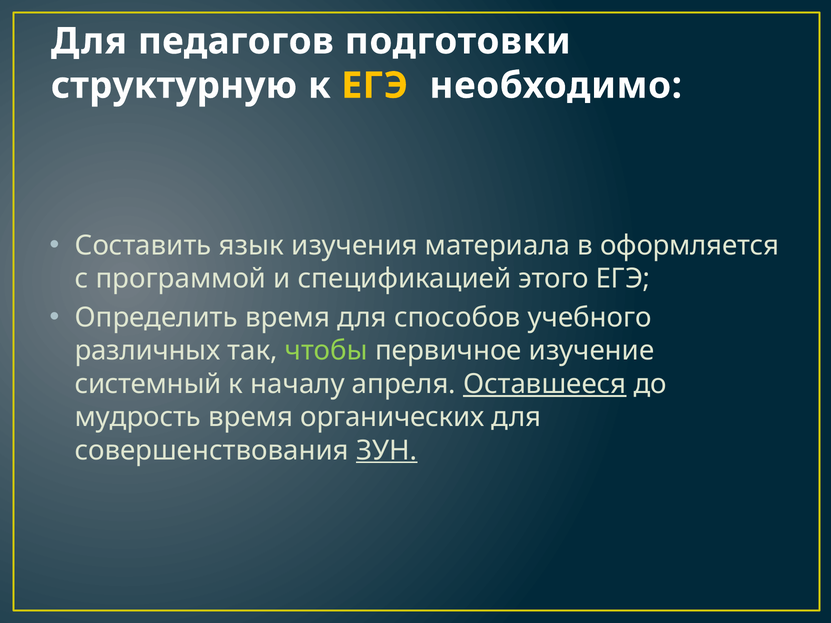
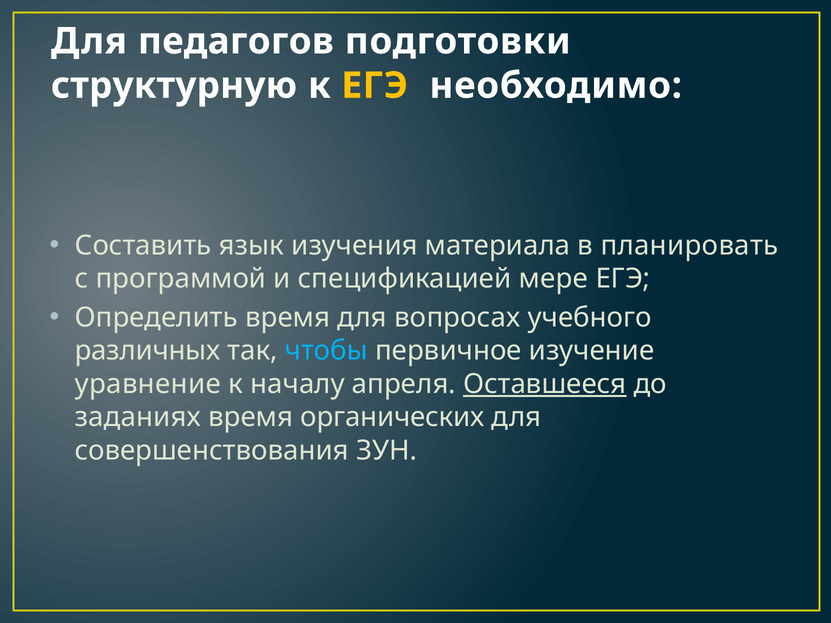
оформляется: оформляется -> планировать (690, 246)
этого: этого -> мере (553, 279)
способов: способов -> вопросах (457, 318)
чтобы colour: light green -> light blue (326, 351)
системный: системный -> уравнение (148, 384)
мудрость: мудрость -> заданиях (138, 417)
ЗУН underline: present -> none (387, 451)
